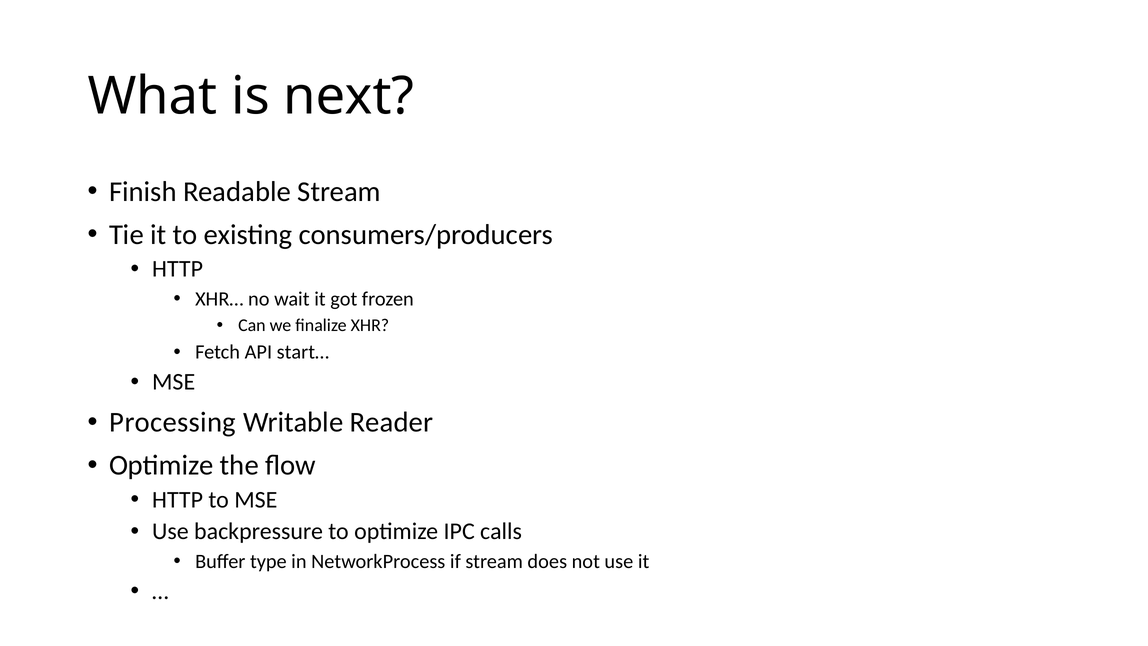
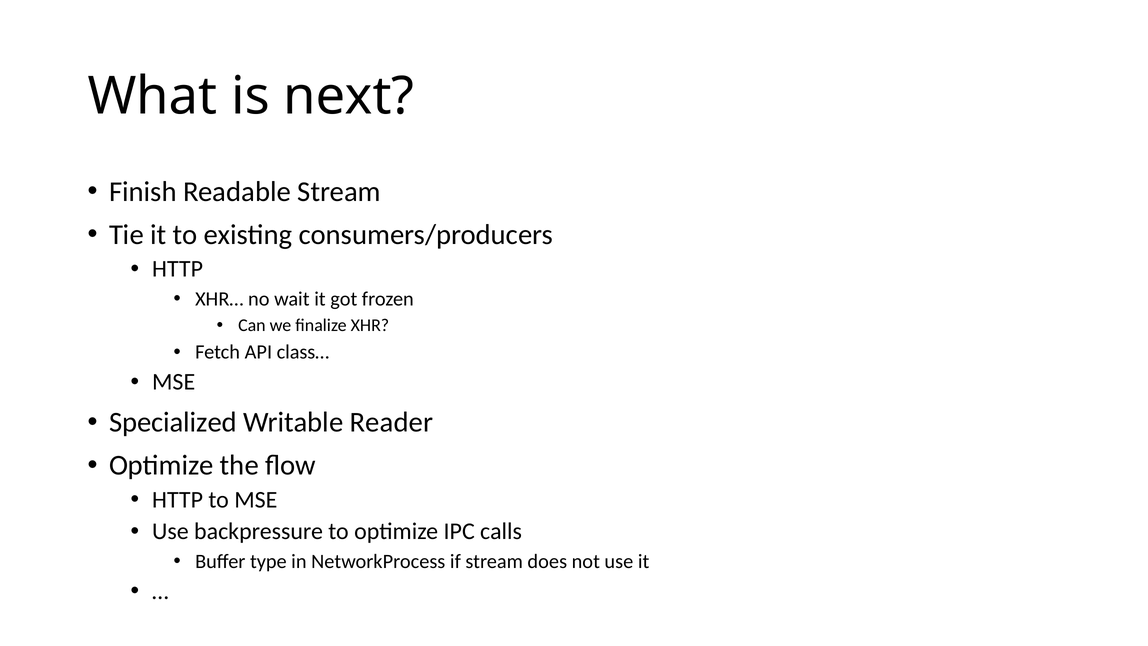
start…: start… -> class… (303, 352)
Processing: Processing -> Specialized (173, 422)
